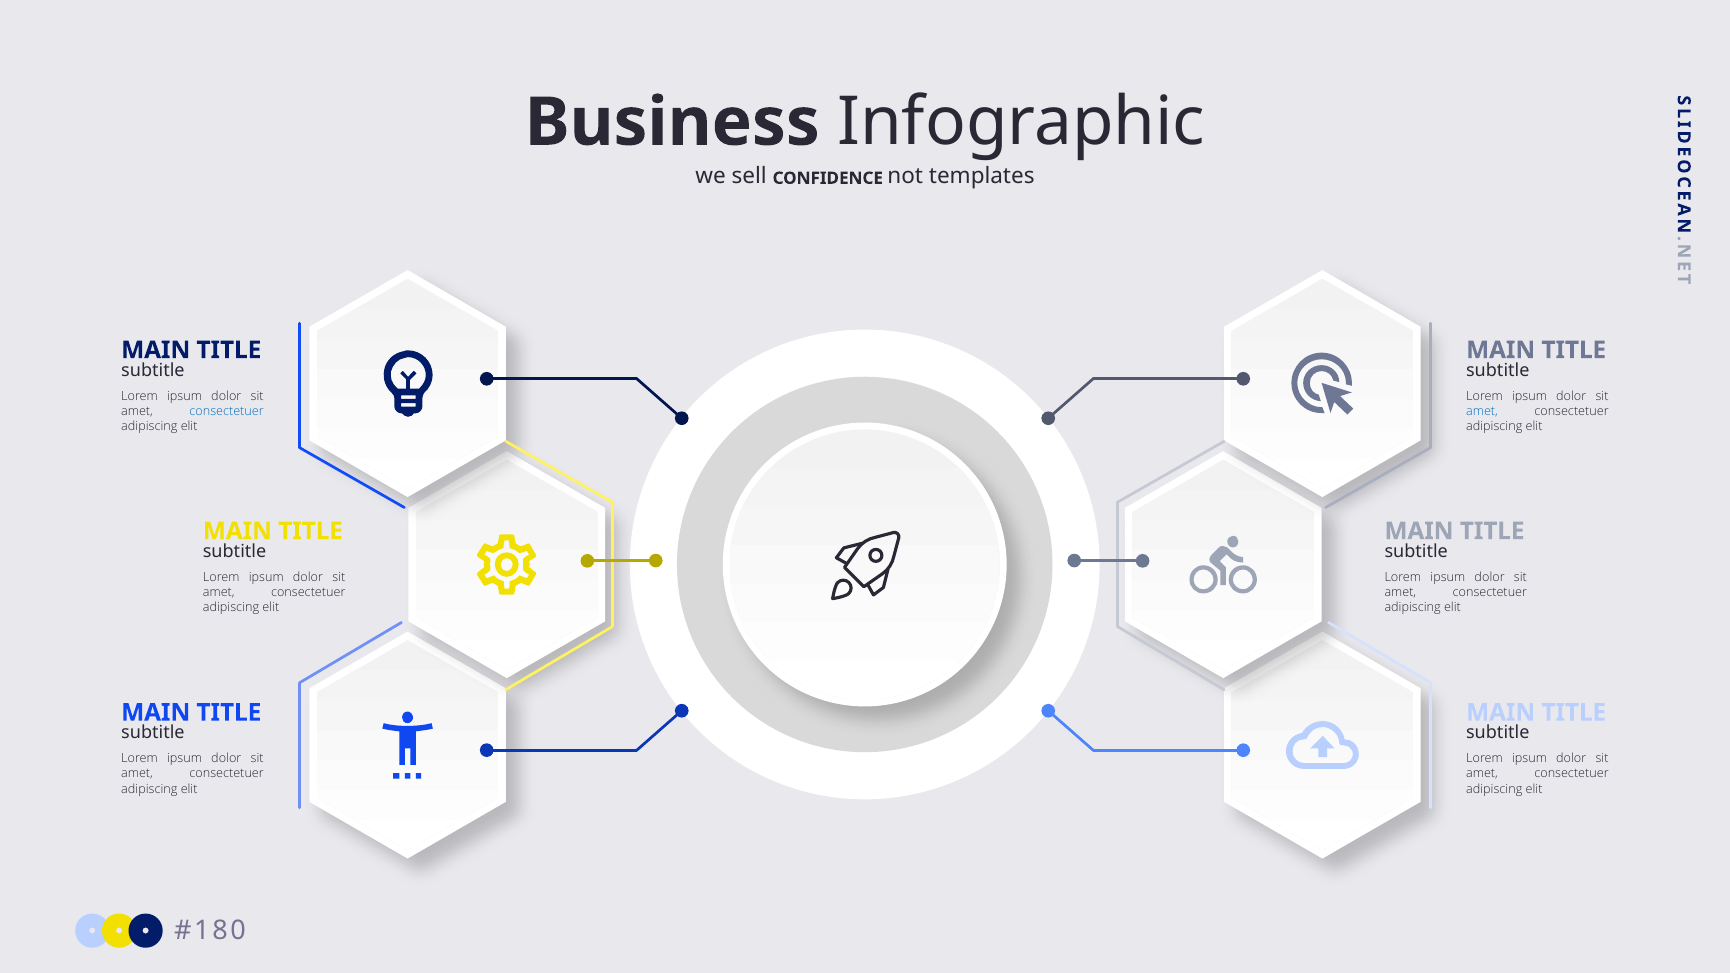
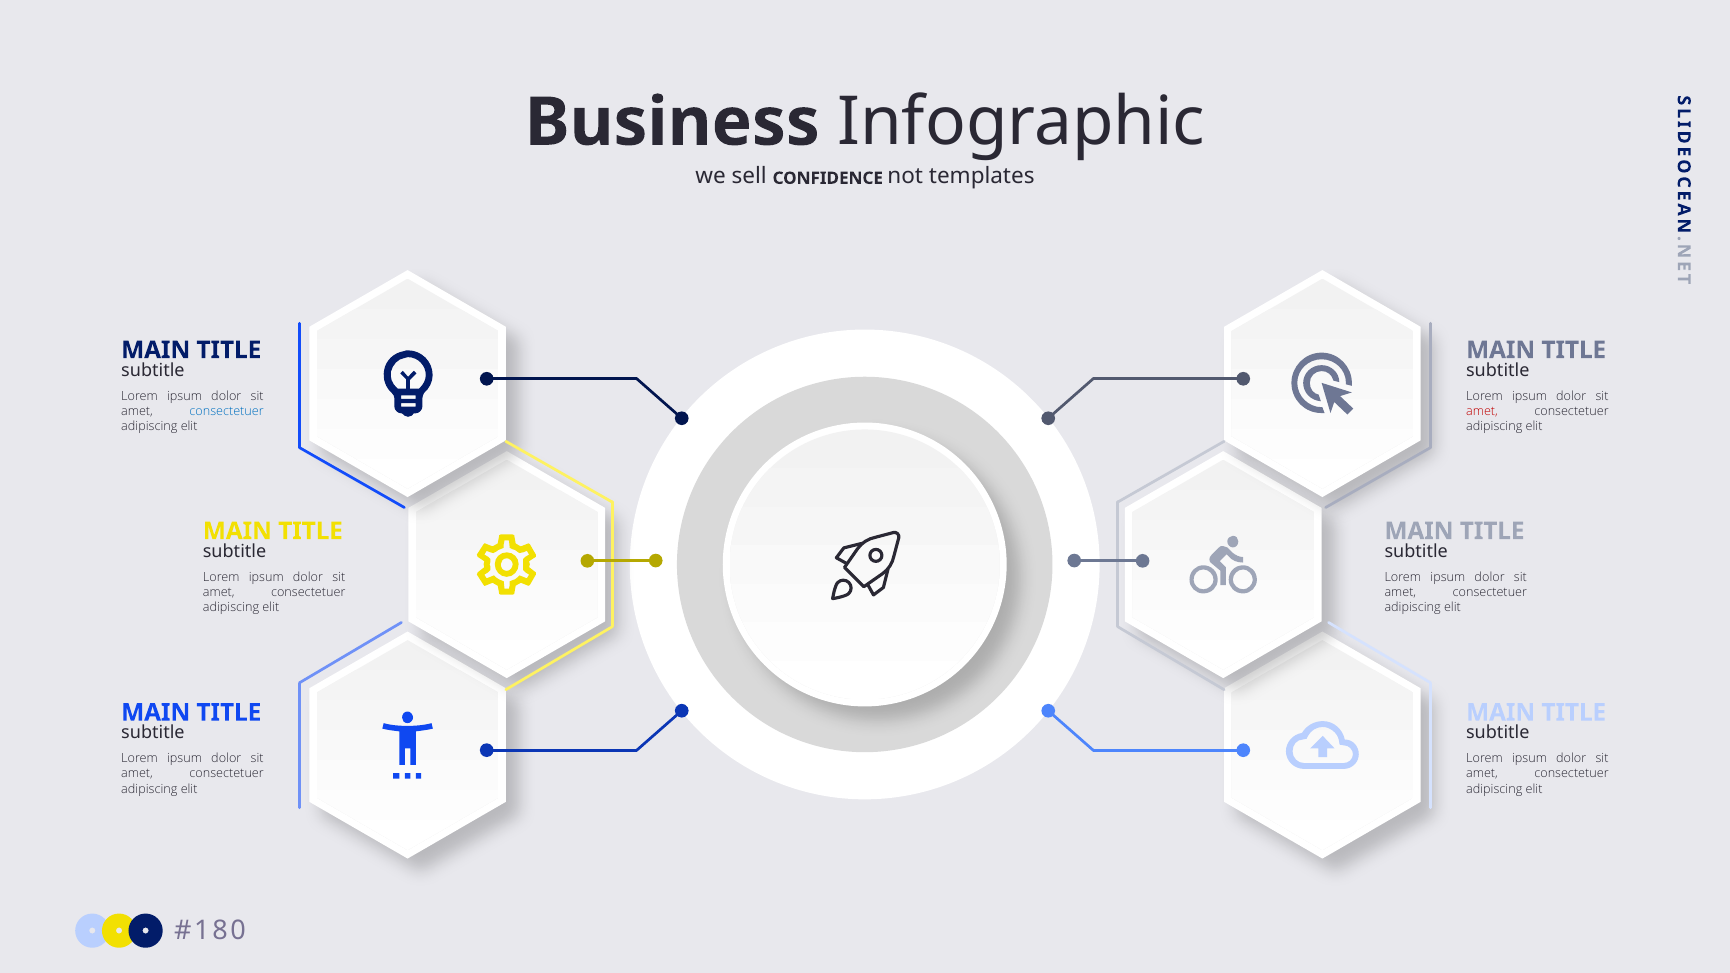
amet colour: blue -> red (1482, 411)
